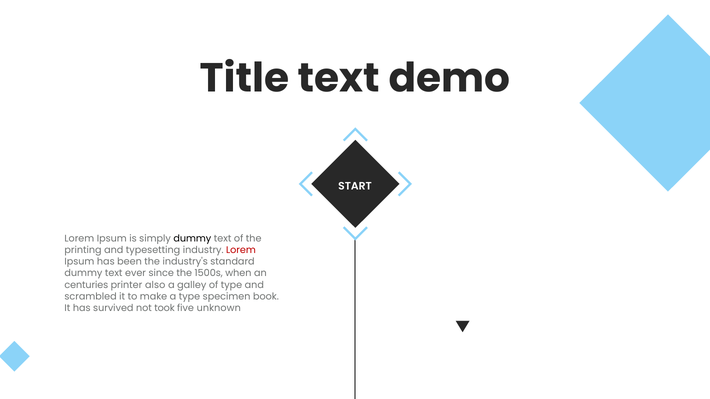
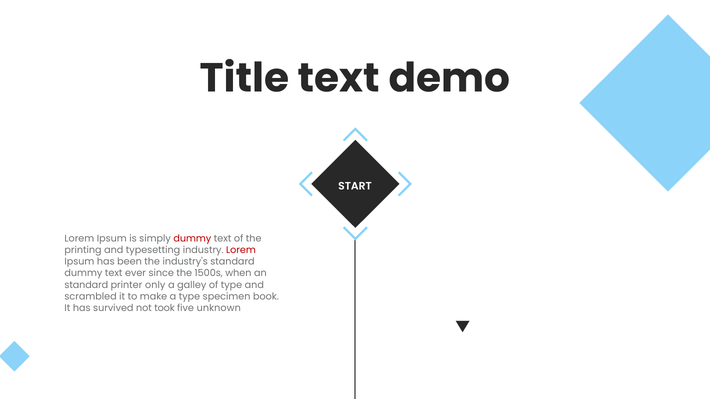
dummy colour: black -> red (192, 239)
centuries: centuries -> standard (86, 285)
also: also -> only (155, 285)
